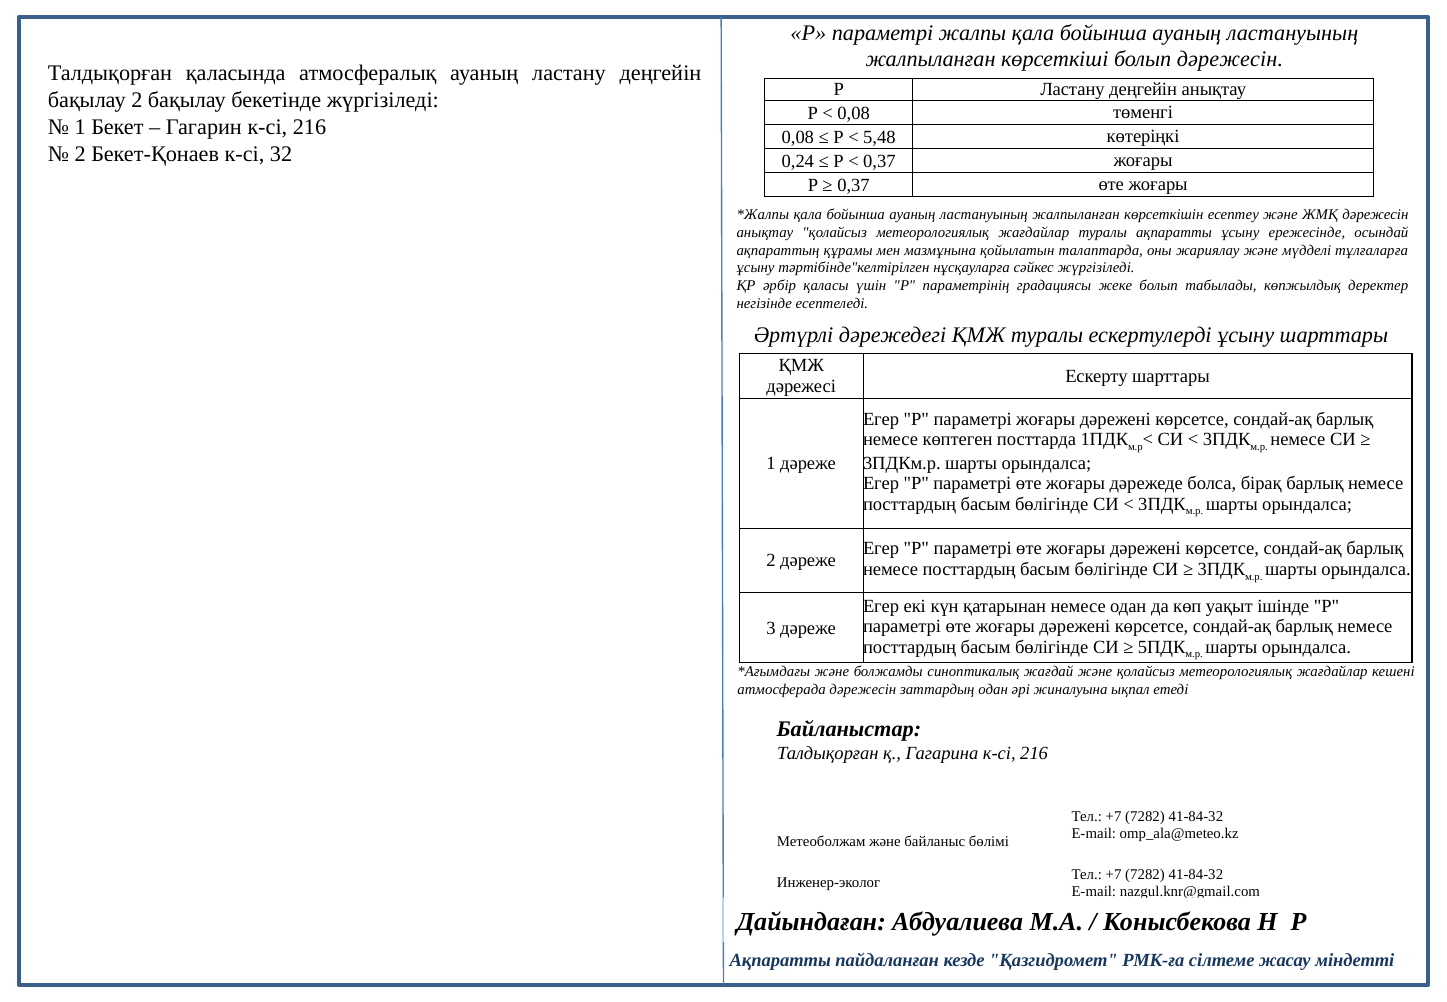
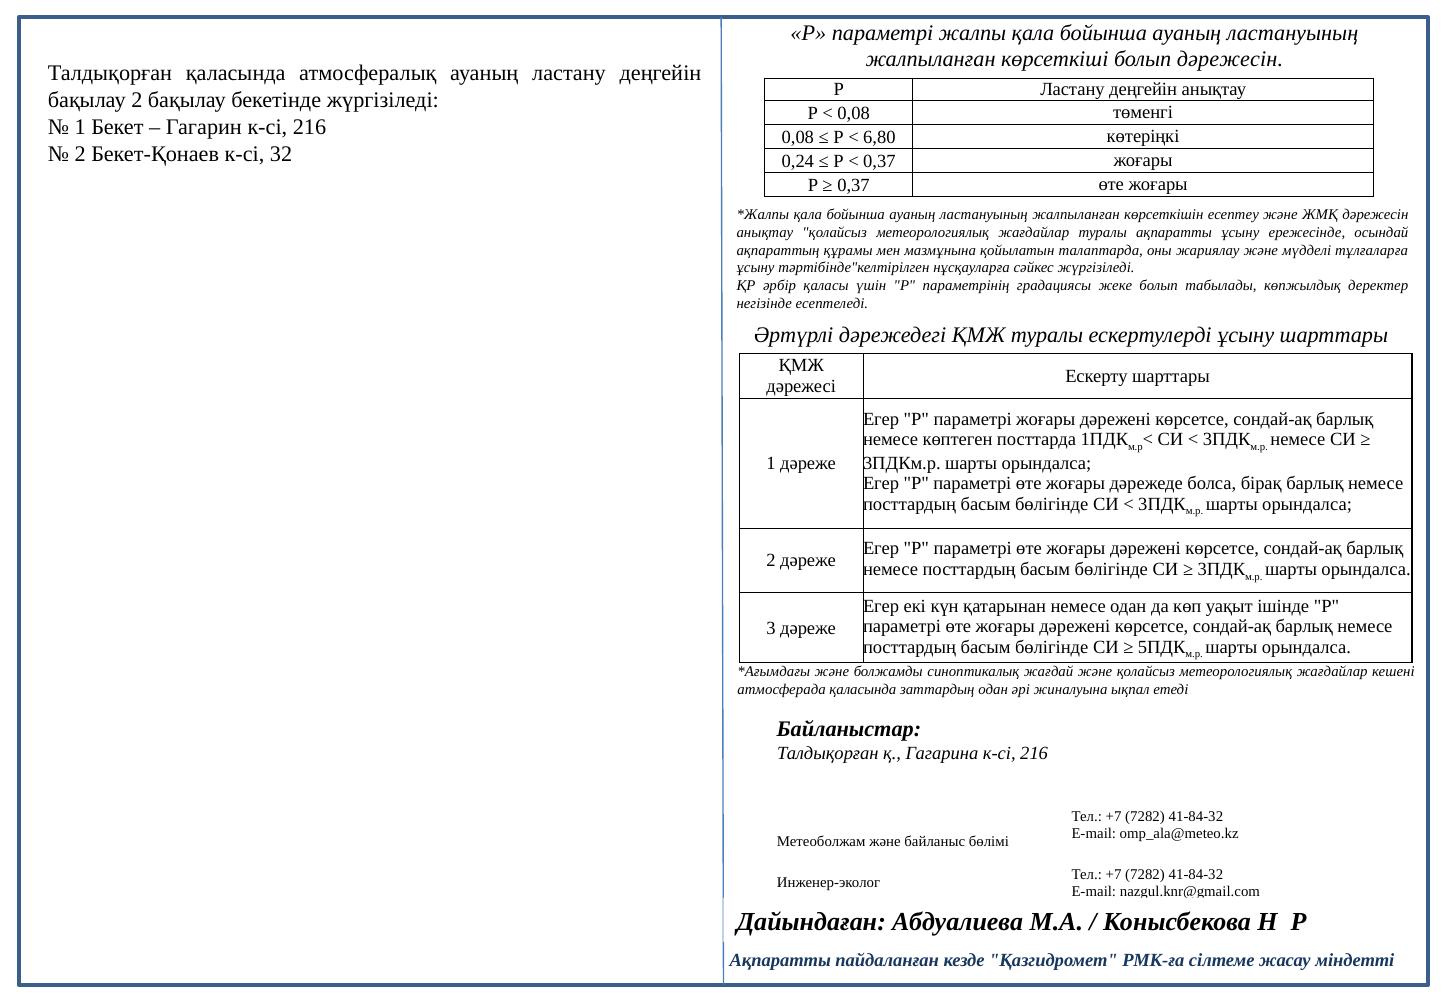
5,48: 5,48 -> 6,80 (879, 137)
атмосферада дәрежесін: дәрежесін -> қаласында (863, 689)
